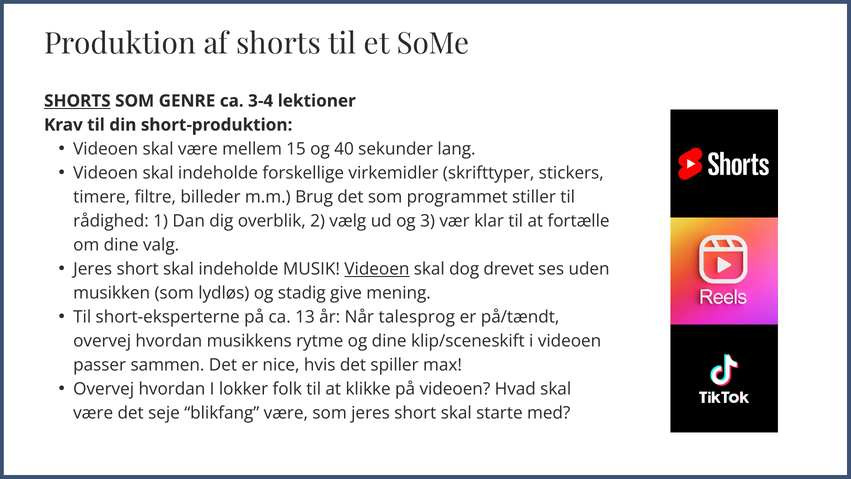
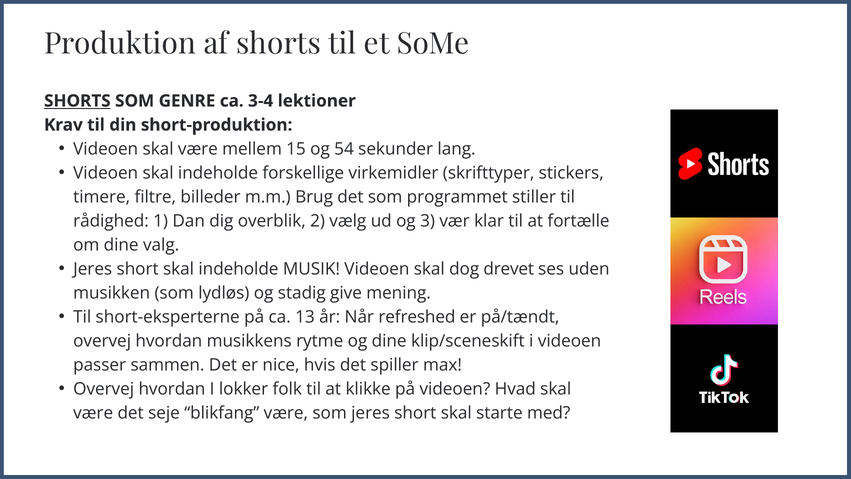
40: 40 -> 54 (344, 149)
Videoen underline: present -> none (377, 269)
talesprog: talesprog -> refreshed (417, 317)
